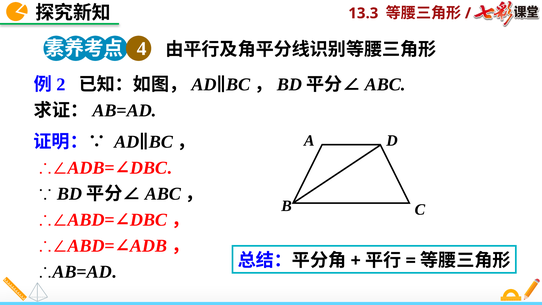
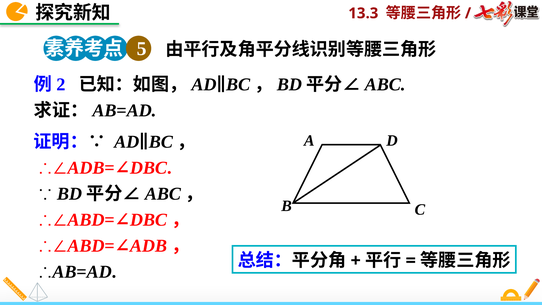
4: 4 -> 5 (142, 49)
